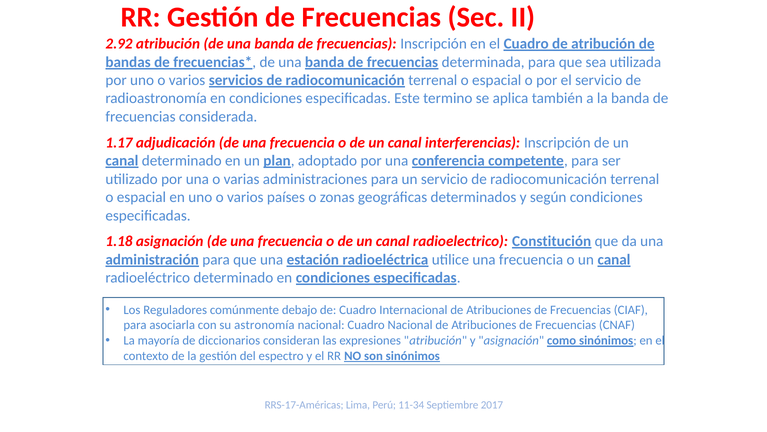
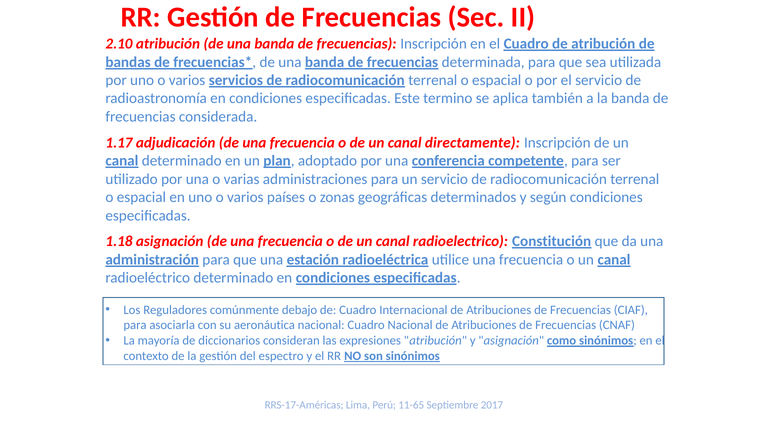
2.92: 2.92 -> 2.10 (119, 44)
interferencias: interferencias -> directamente (472, 142)
astronomía: astronomía -> aeronáutica (264, 325)
11-34: 11-34 -> 11-65 (411, 405)
